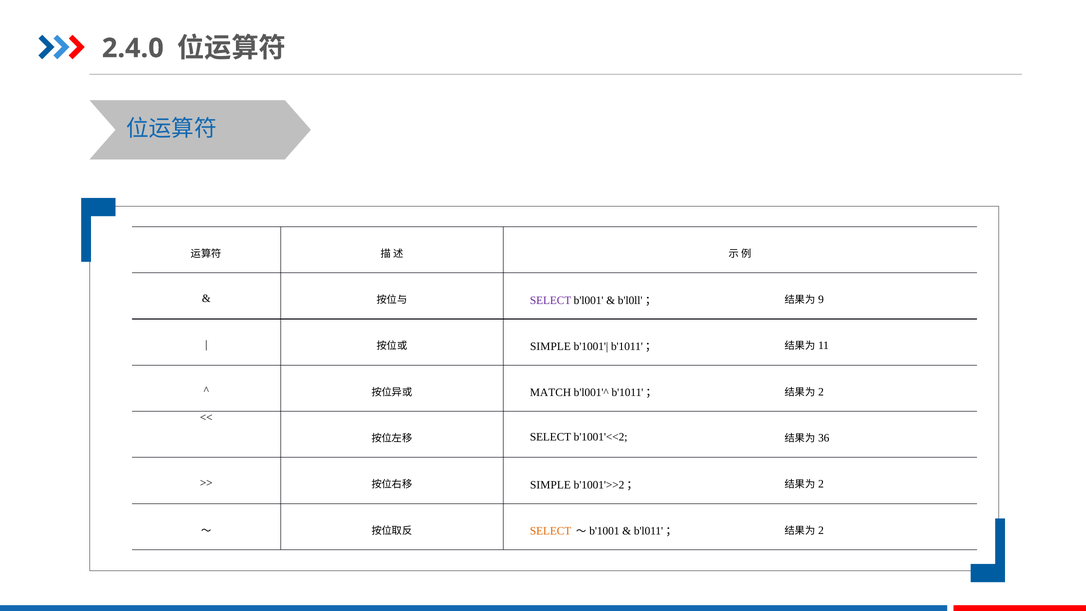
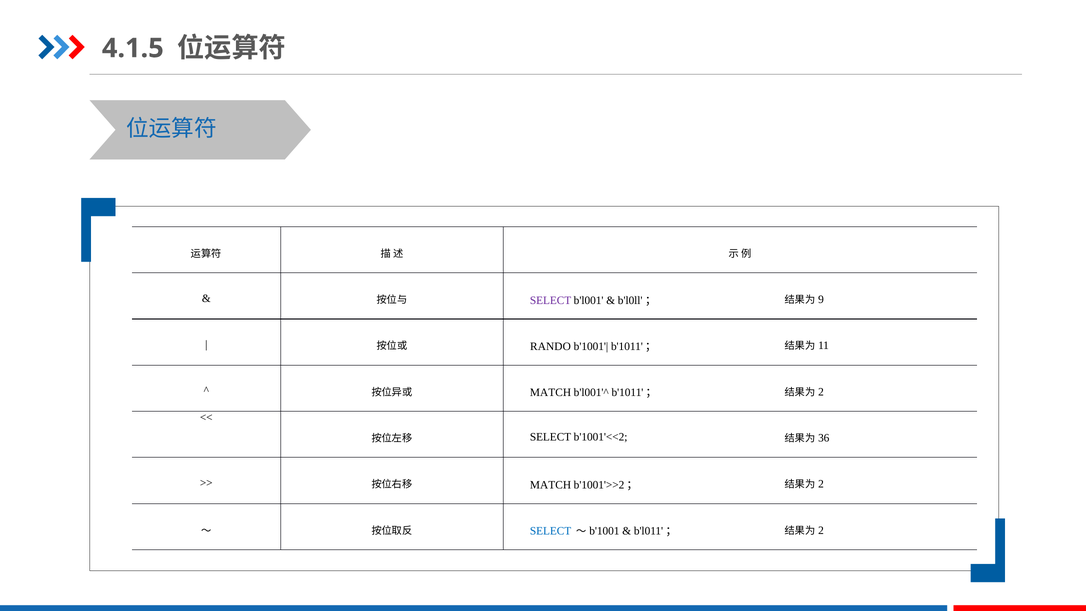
2.4.0: 2.4.0 -> 4.1.5 (133, 48)
SIMPLE: SIMPLE -> RANDO (550, 347)
SIMPLE: SIMPLE -> MATCH (550, 485)
SELECT colour: orange -> blue (551, 531)
